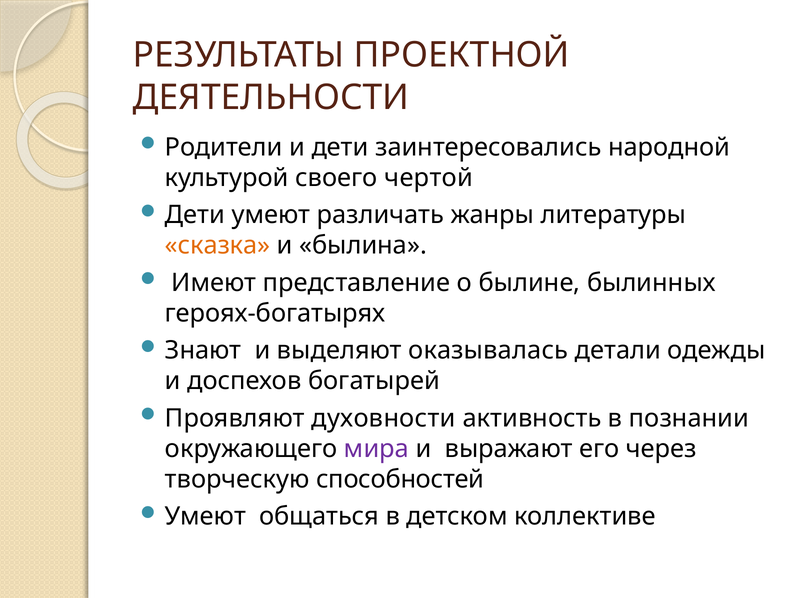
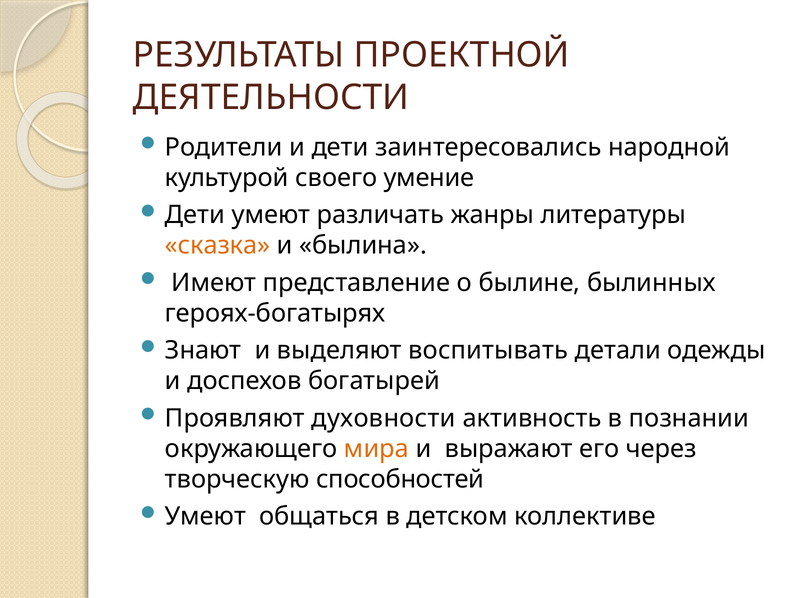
чертой: чертой -> умение (429, 178)
оказывалась: оказывалась -> воспитывать (488, 350)
мира colour: purple -> orange (377, 449)
